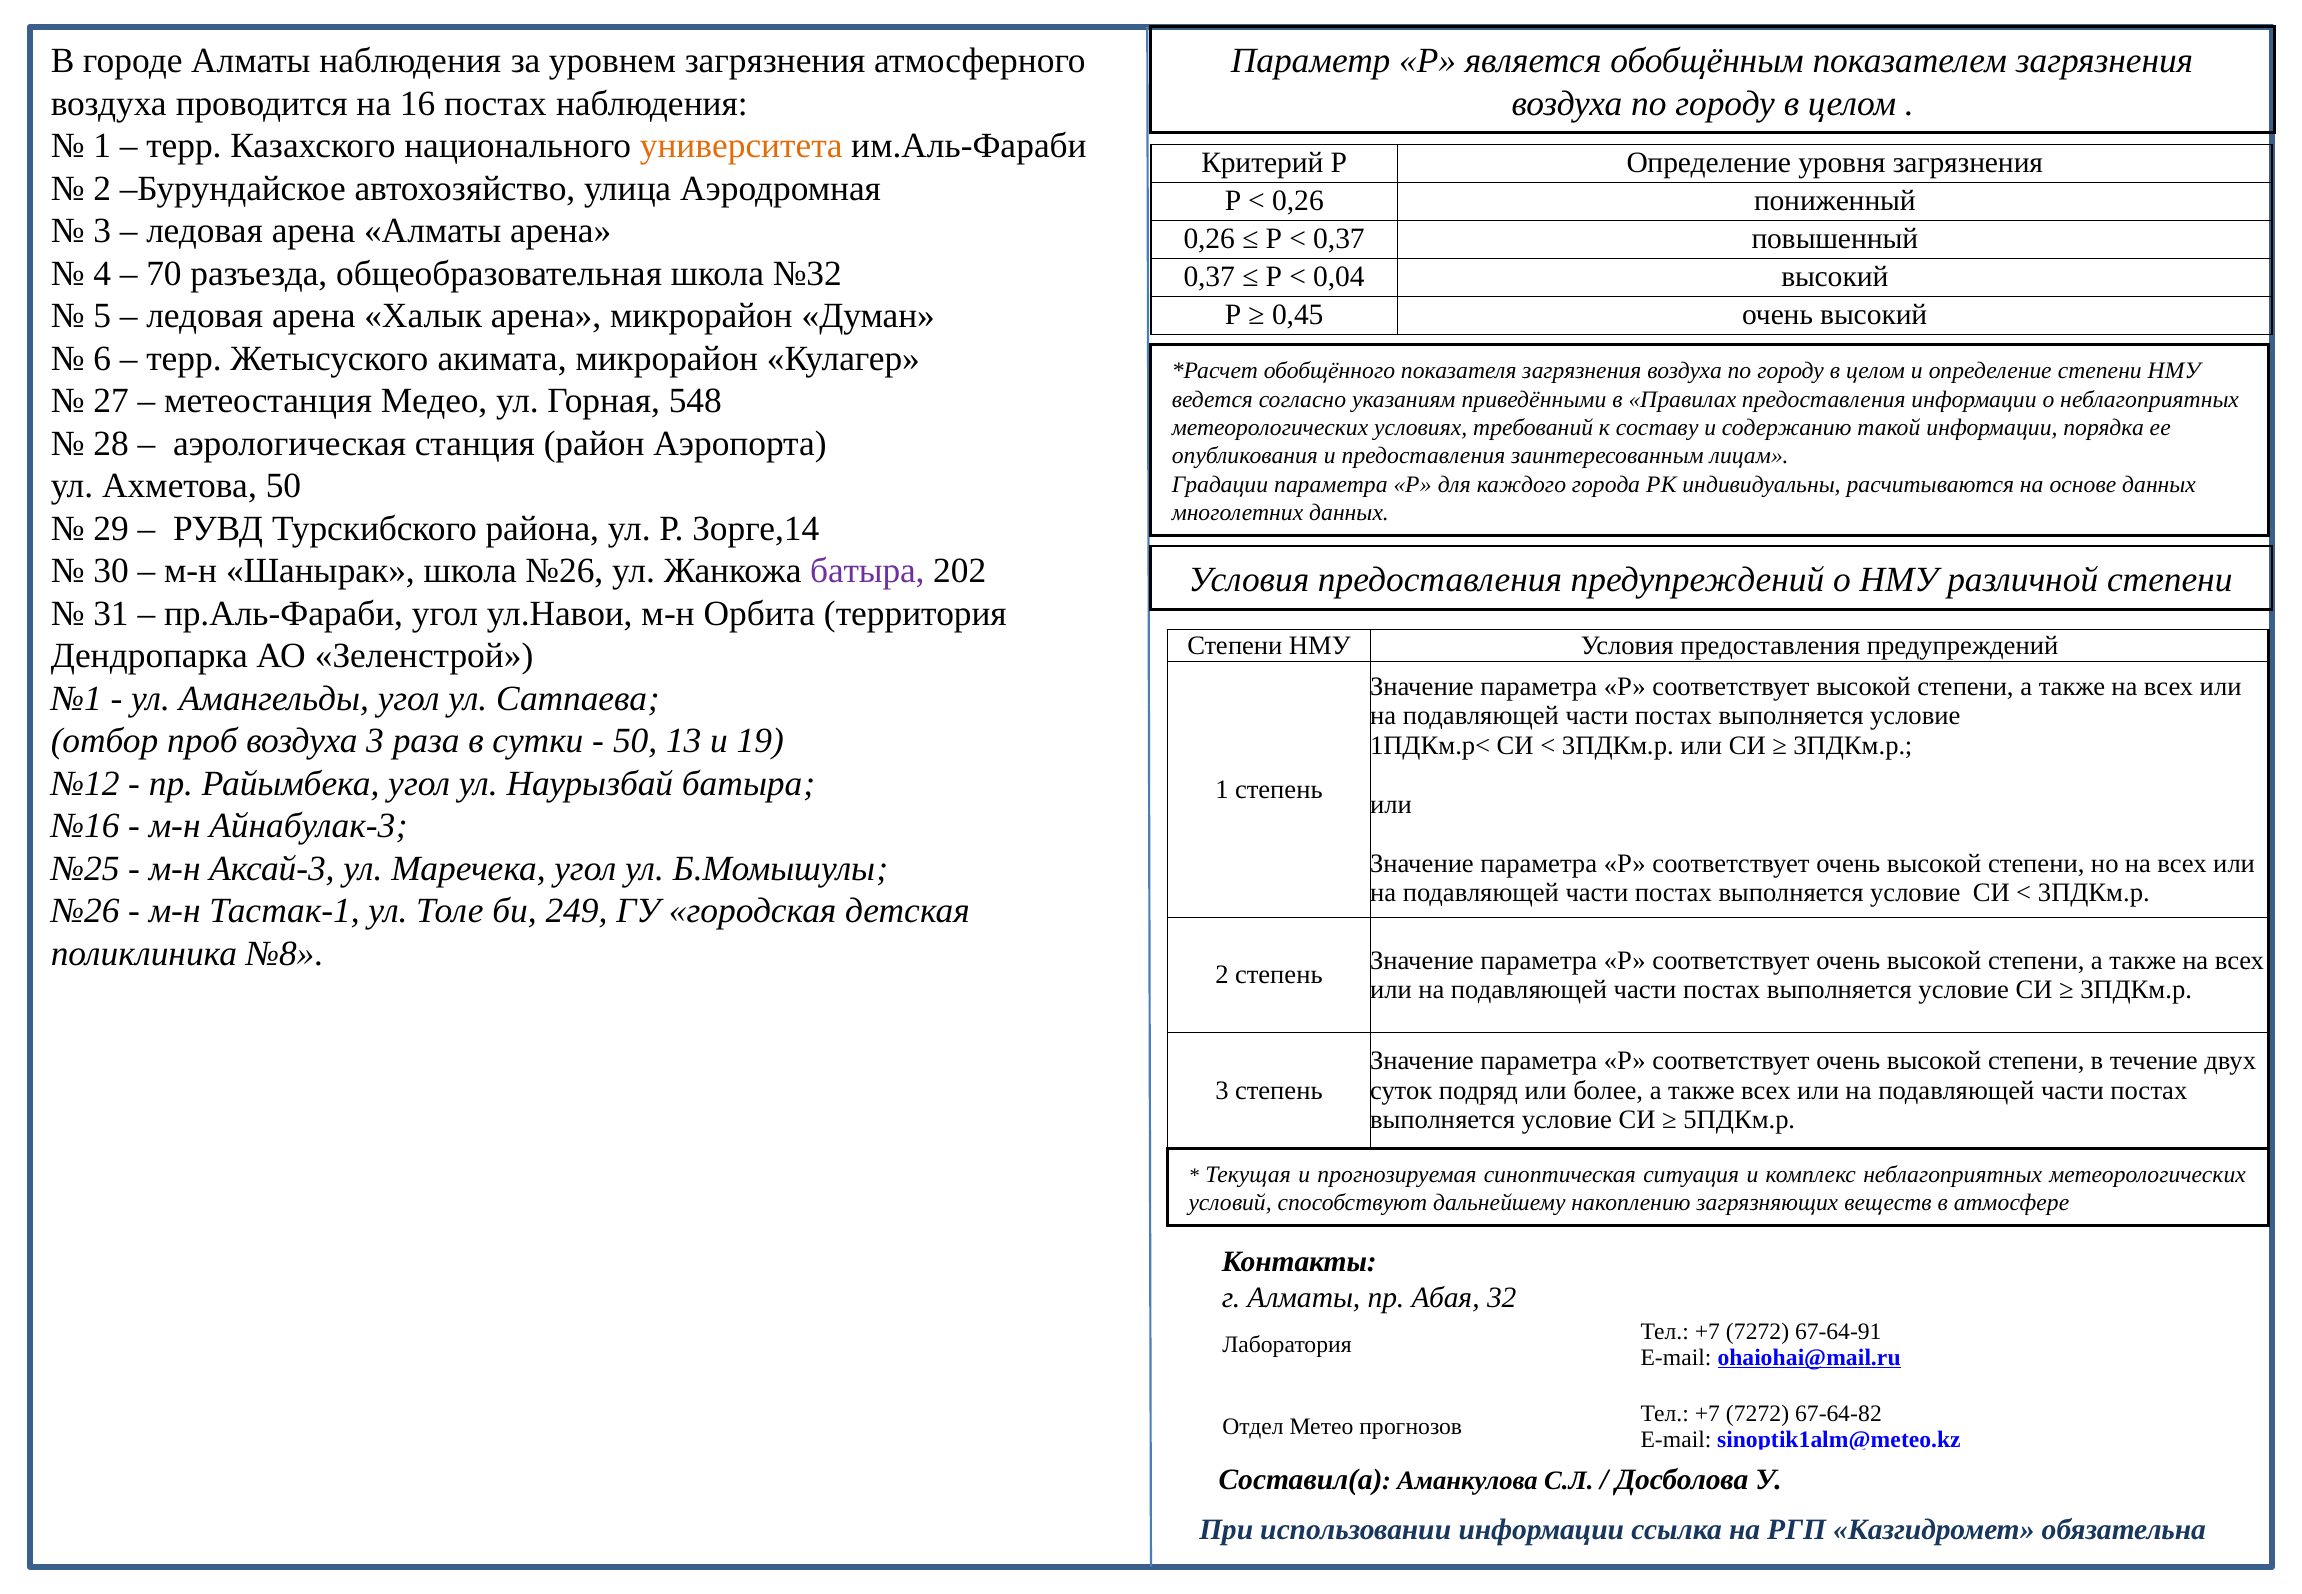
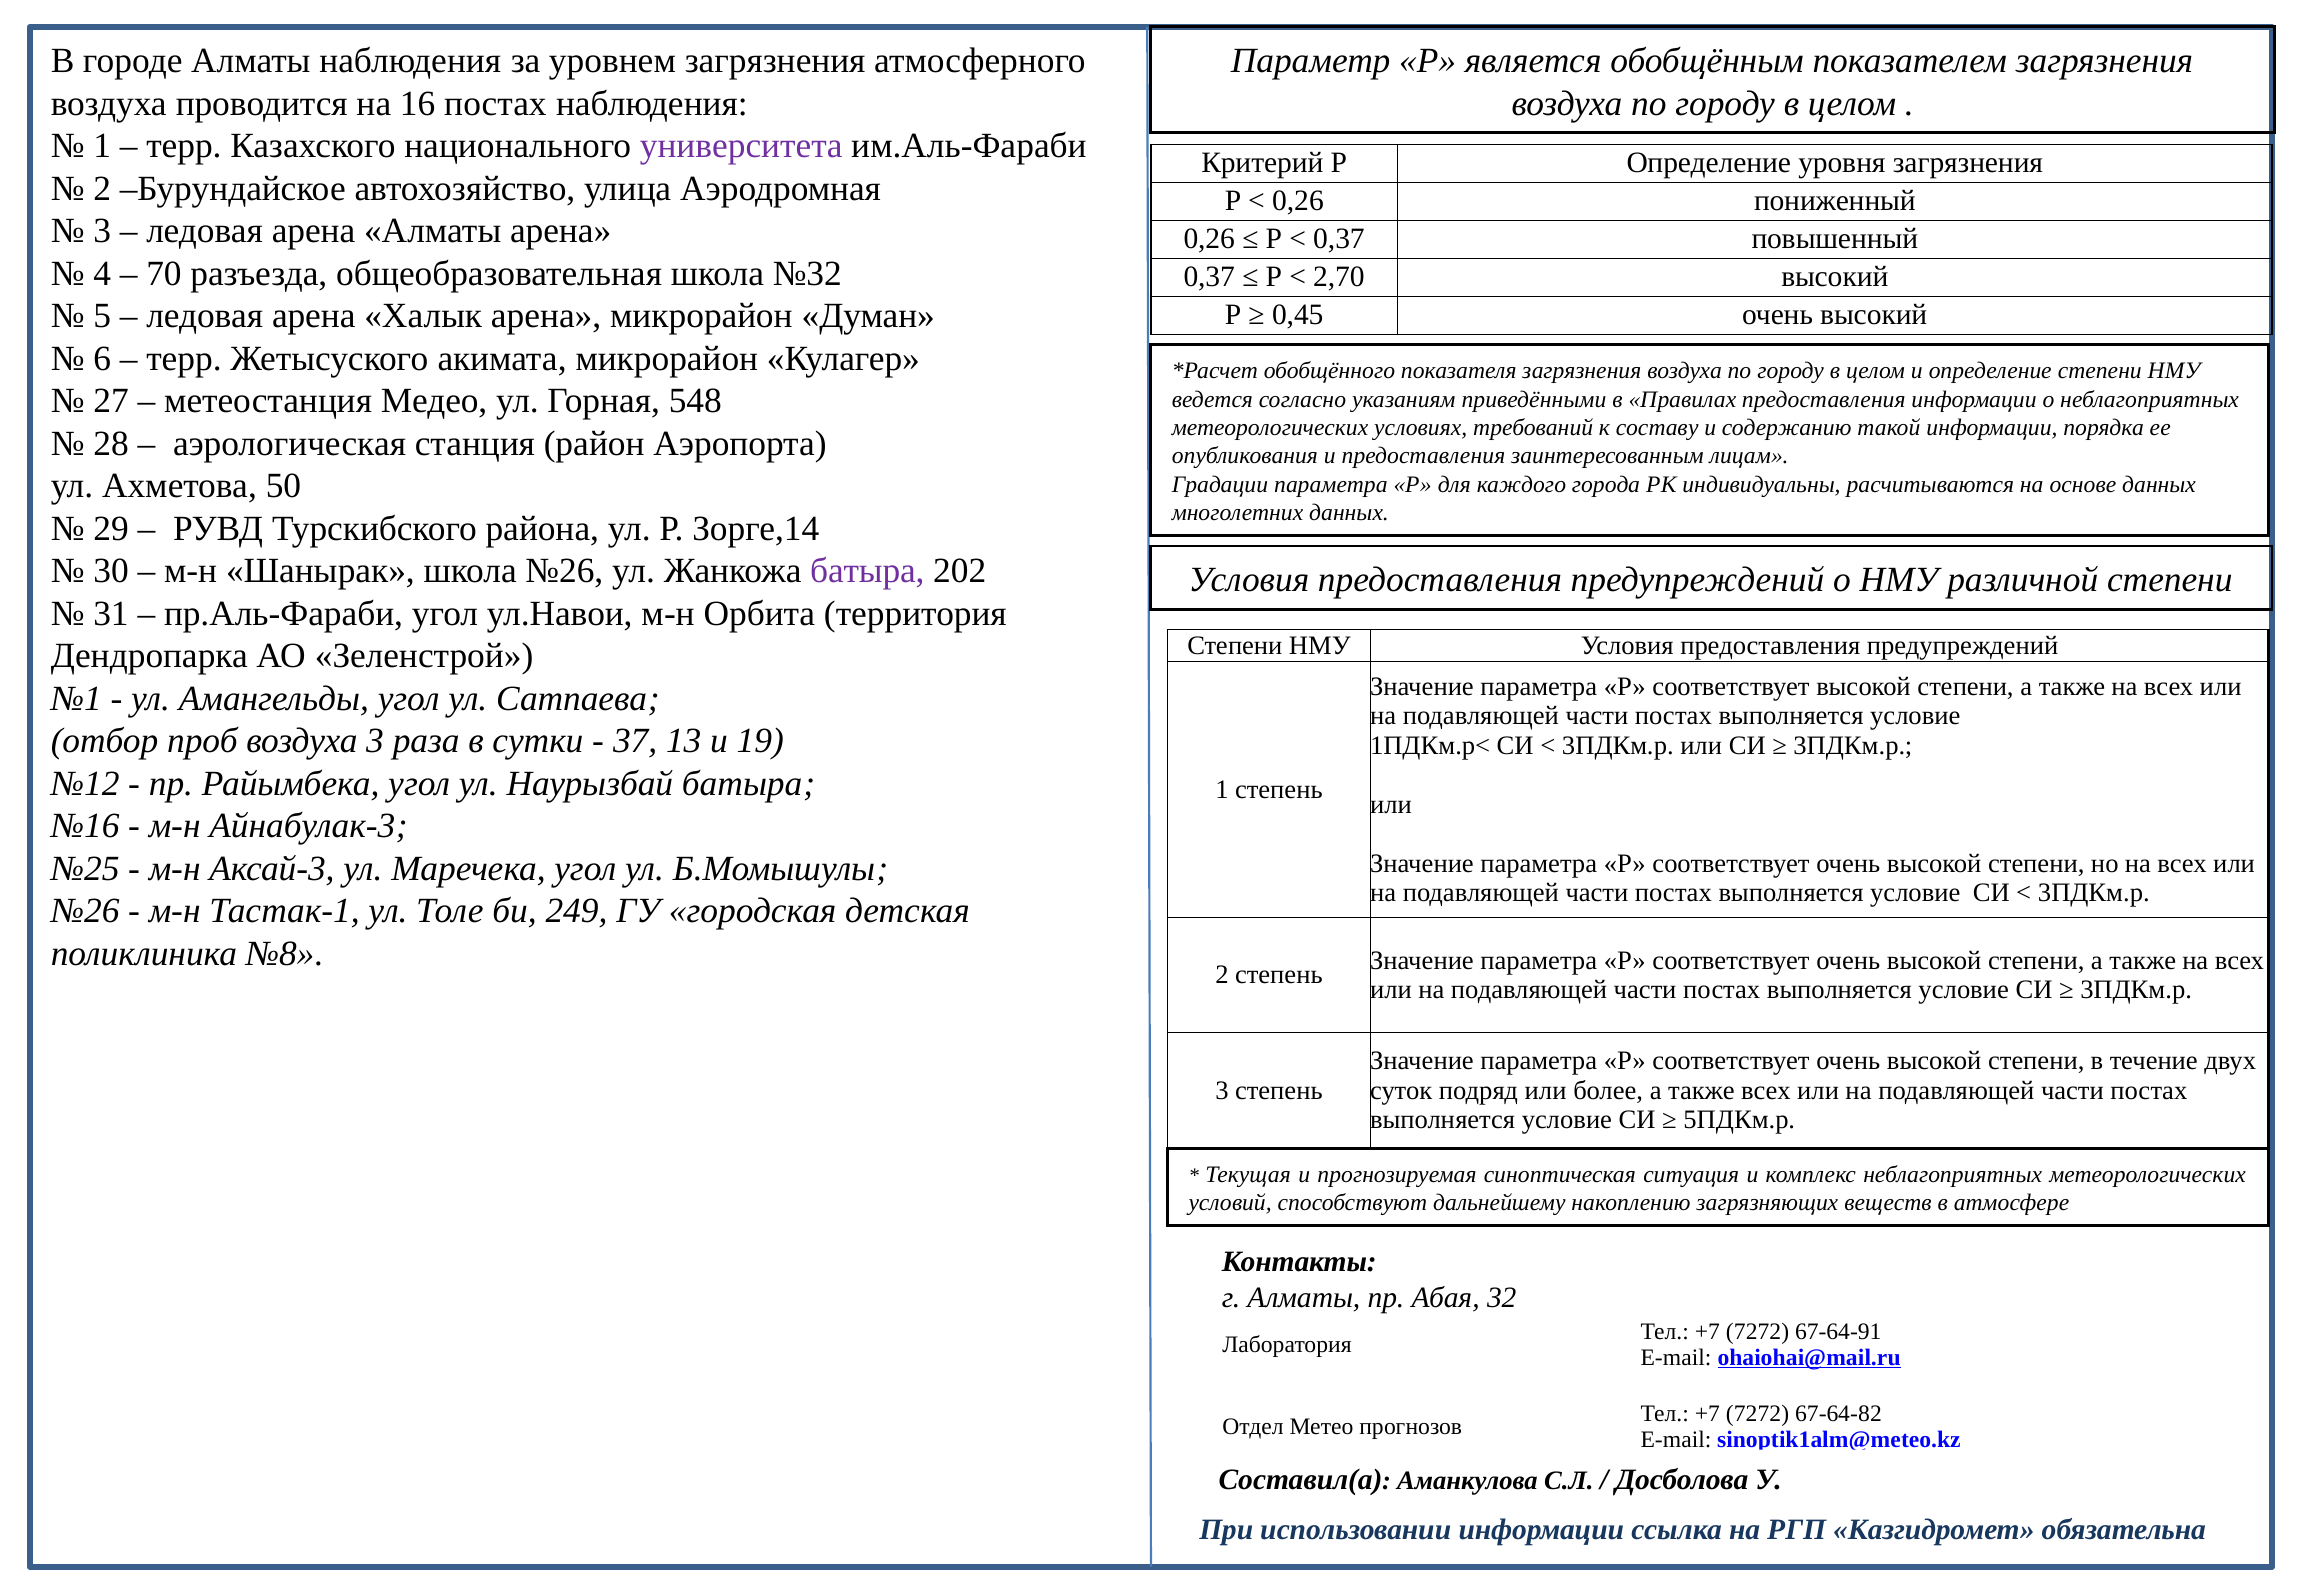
университета colour: orange -> purple (741, 146)
0,04: 0,04 -> 2,70 (1339, 277)
50: 50 -> 37 (635, 741)
